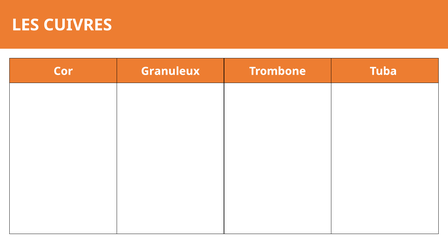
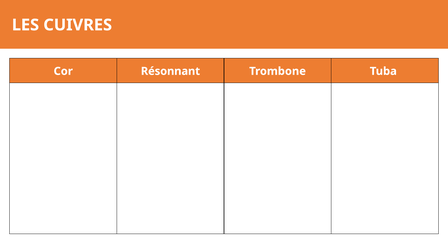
Granuleux: Granuleux -> Résonnant (170, 71)
